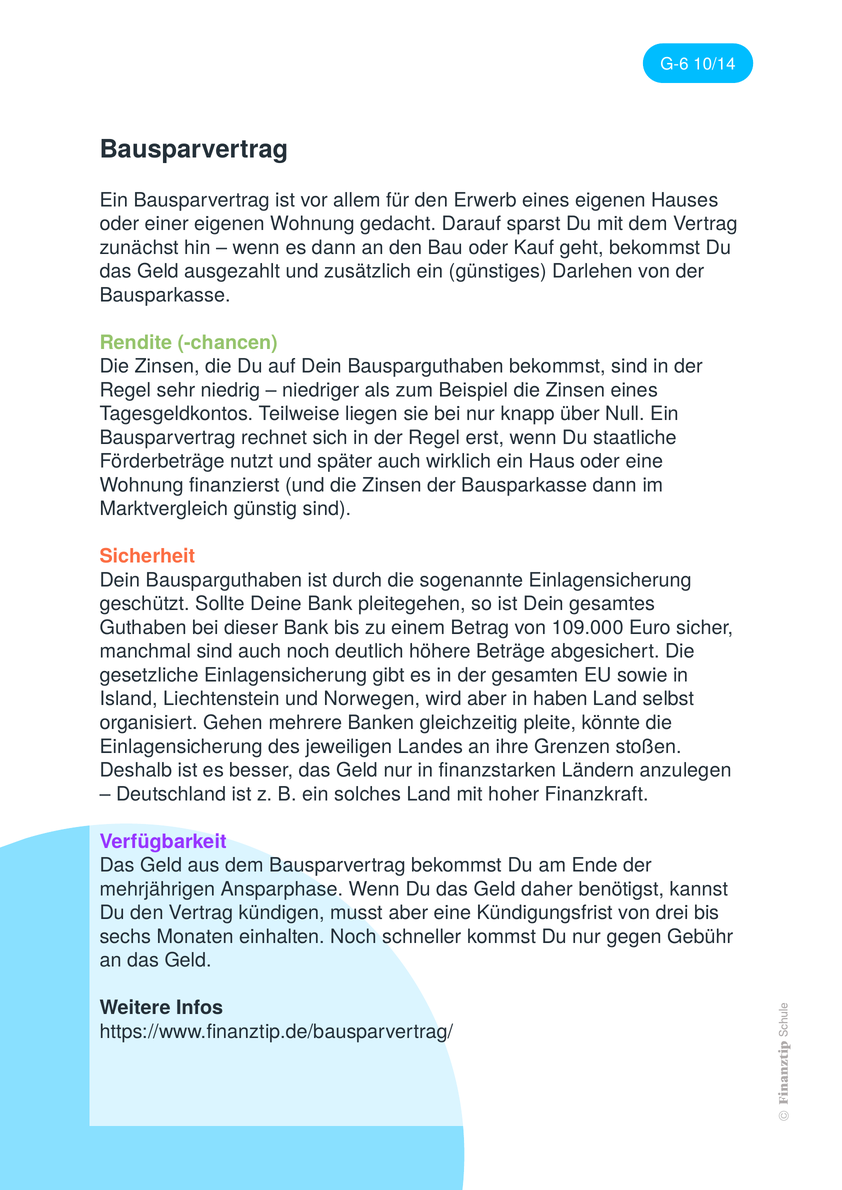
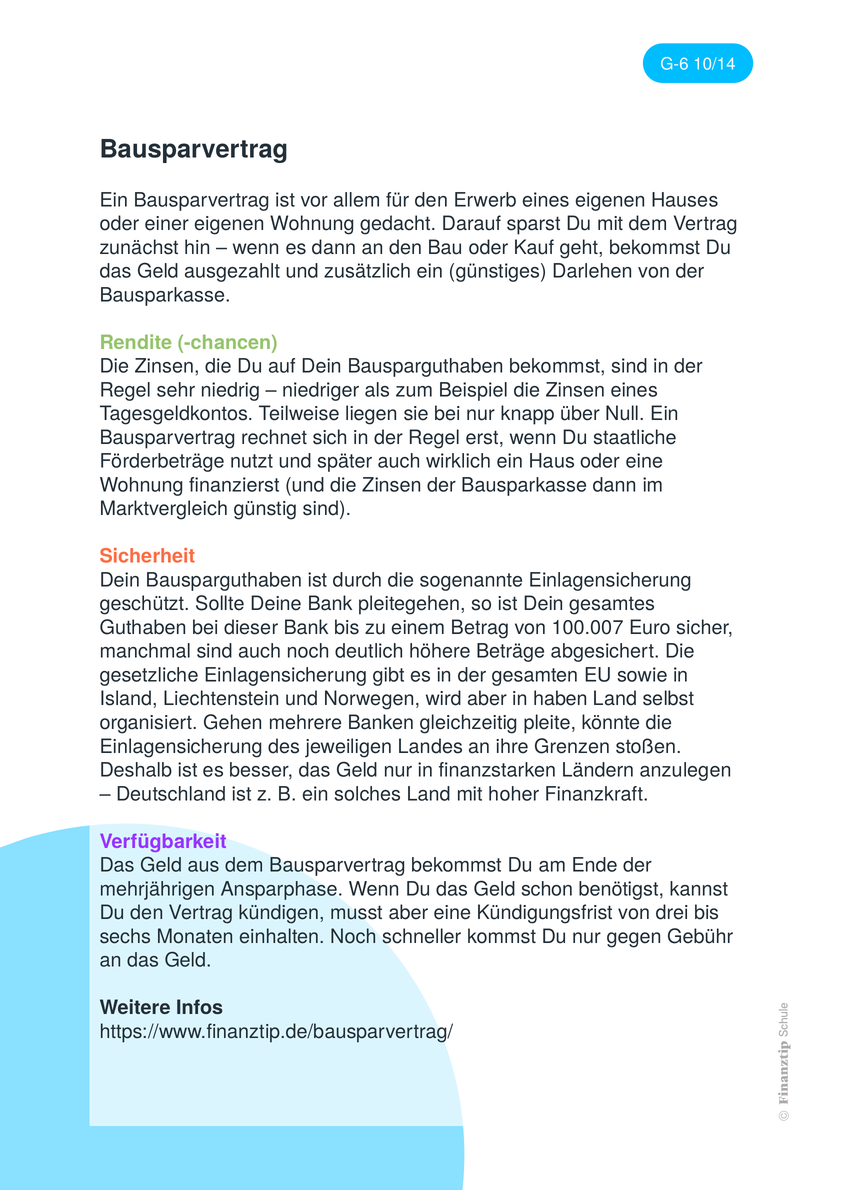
109.000: 109.000 -> 100.007 (588, 628)
daher: daher -> schon (547, 890)
